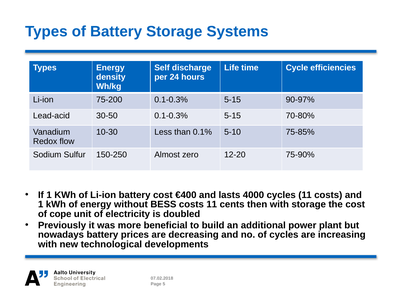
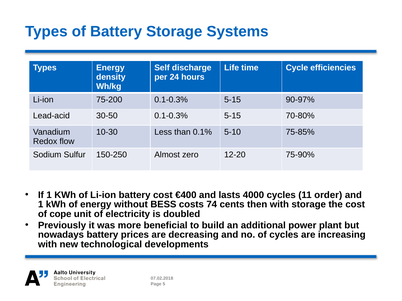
11 costs: costs -> order (328, 195)
costs 11: 11 -> 74 (212, 205)
